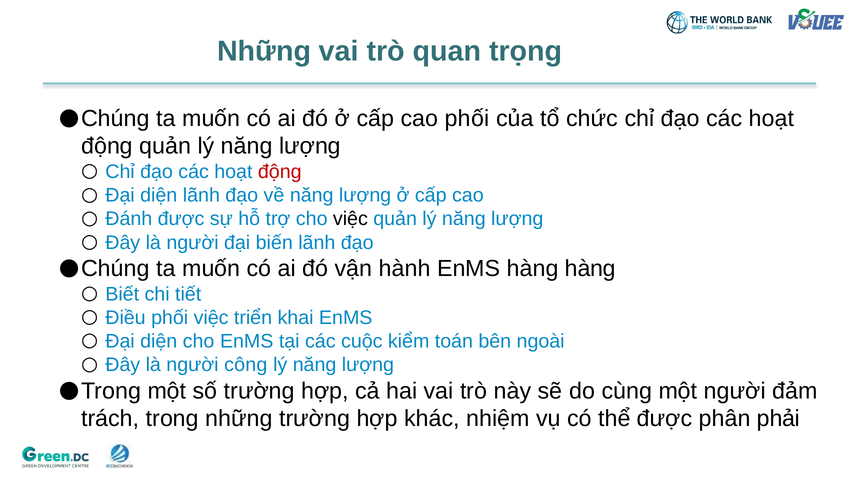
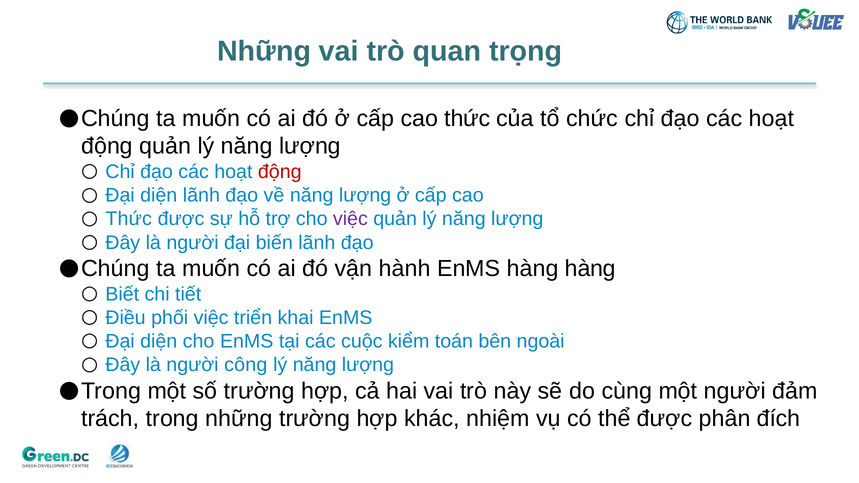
cao phối: phối -> thức (467, 118)
Đánh: Đánh -> Thức (129, 219)
việc colour: black -> purple (350, 219)
phải: phải -> đích (779, 419)
